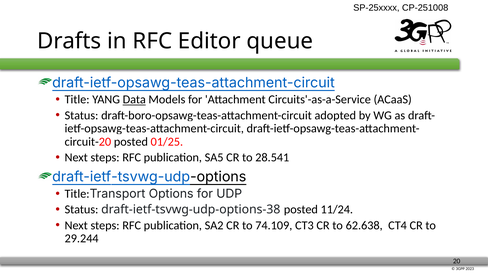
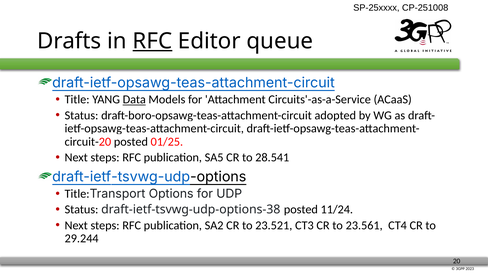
RFC underline: none -> present (152, 41)
74.109: 74.109 -> 23.521 (274, 225)
62.638: 62.638 -> 23.561 (364, 225)
